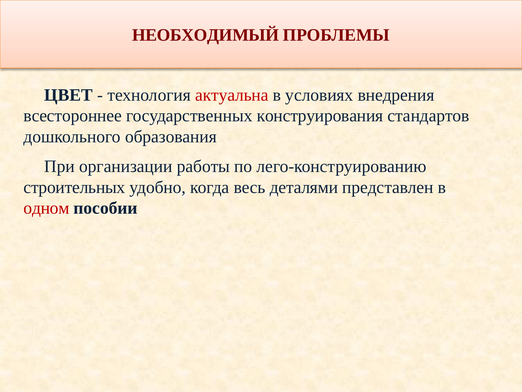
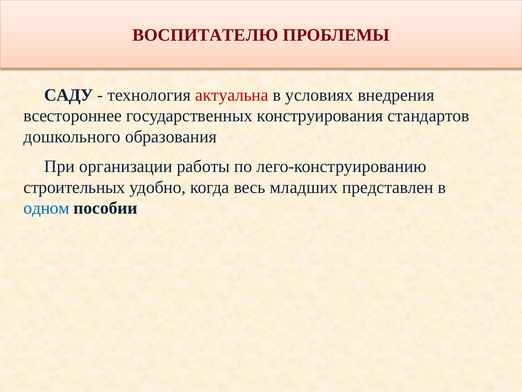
НЕОБХОДИМЫЙ: НЕОБХОДИМЫЙ -> ВОСПИТАТЕЛЮ (205, 35)
ЦВЕТ: ЦВЕТ -> САДУ (69, 95)
деталями: деталями -> младших (304, 187)
одном colour: red -> blue (47, 208)
